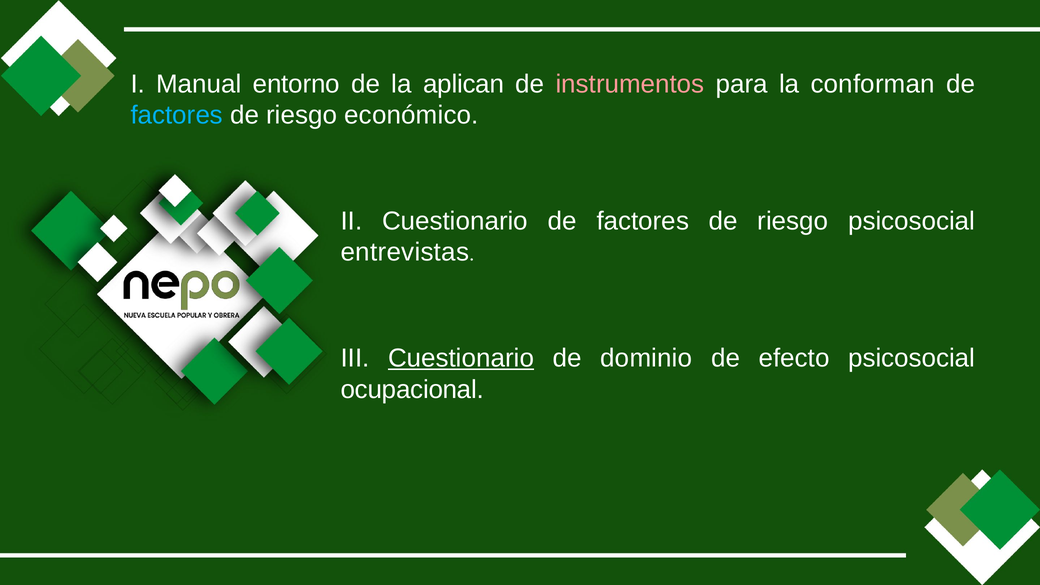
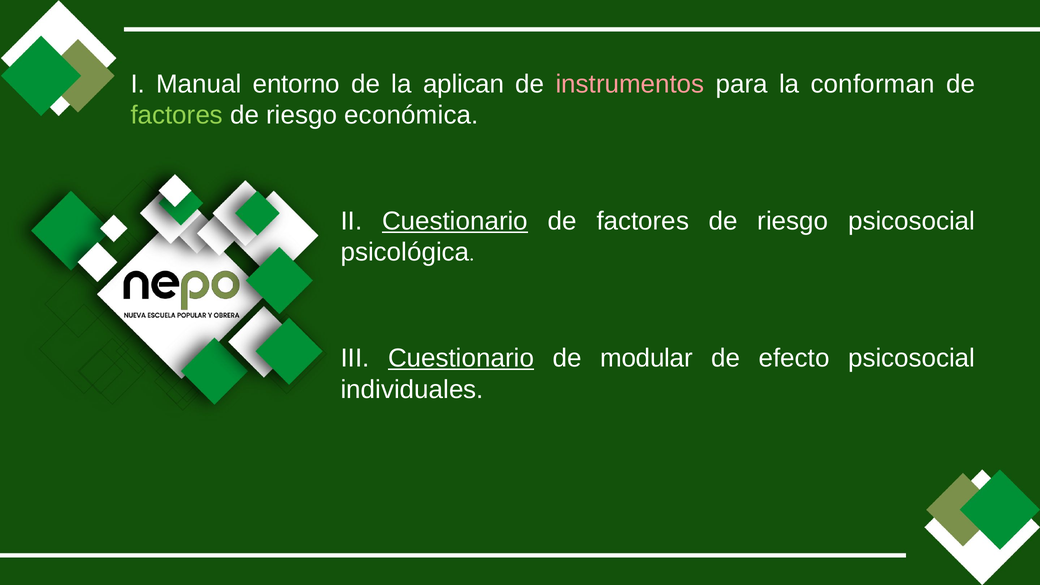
factores colour: light blue -> light green (177, 115)
económico: económico -> económica (411, 115)
Cuestionario underline: none -> present (455, 221)
entrevistas: entrevistas -> psicológica (405, 252)
dominio: dominio -> modular (647, 358)
ocupacional: ocupacional -> individuales (412, 389)
